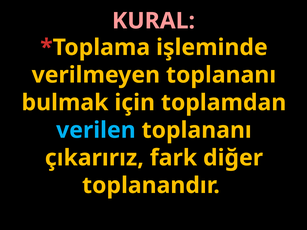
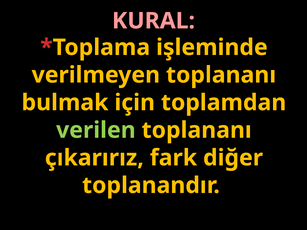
verilen colour: light blue -> light green (96, 130)
